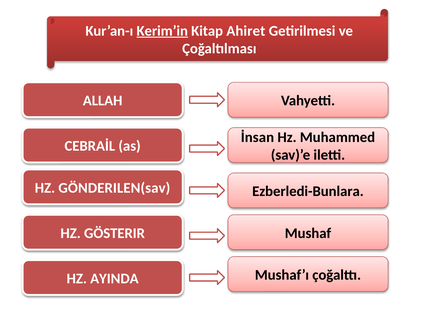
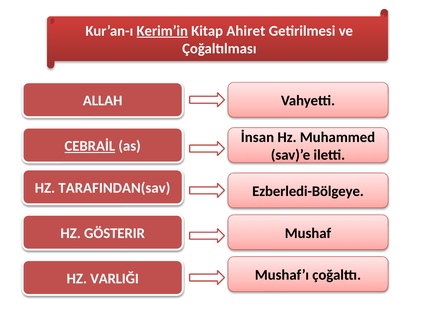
CEBRAİL underline: none -> present (90, 146)
GÖNDERILEN(sav: GÖNDERILEN(sav -> TARAFINDAN(sav (114, 188)
Ezberledi-Bunlara: Ezberledi-Bunlara -> Ezberledi-Bölgeye (308, 191)
AYINDA: AYINDA -> VARLIĞI (115, 278)
